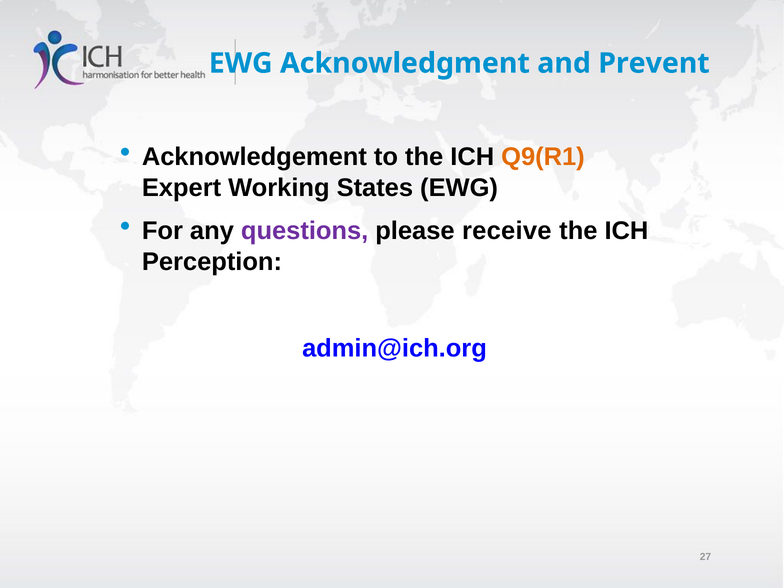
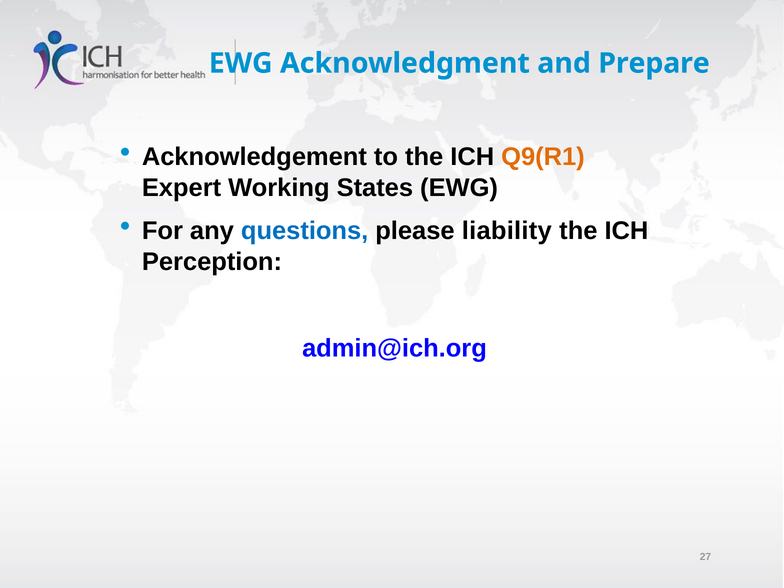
Prevent: Prevent -> Prepare (654, 63)
questions colour: purple -> blue (305, 231)
receive: receive -> liability (507, 231)
